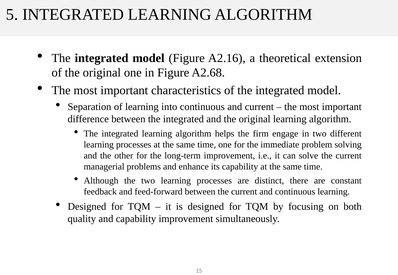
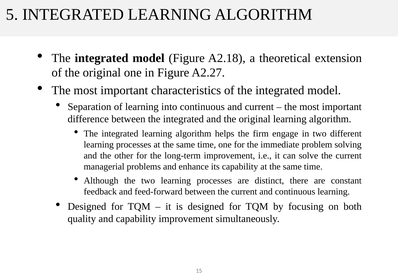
A2.16: A2.16 -> A2.18 (227, 58)
A2.68: A2.68 -> A2.27 (208, 73)
